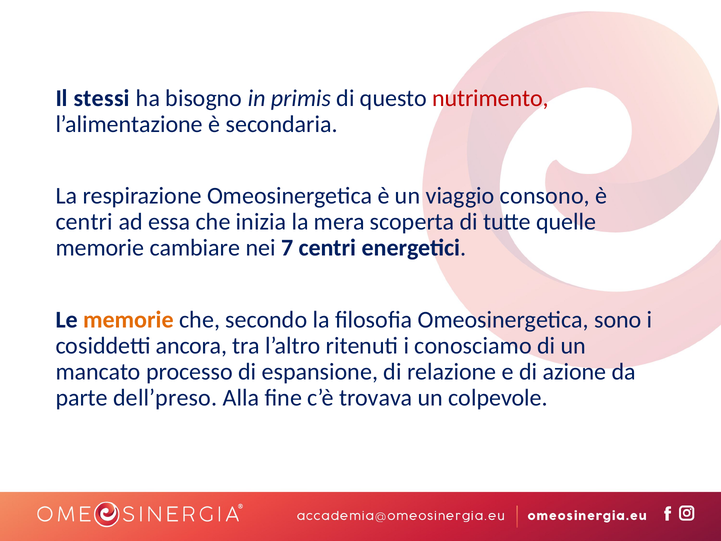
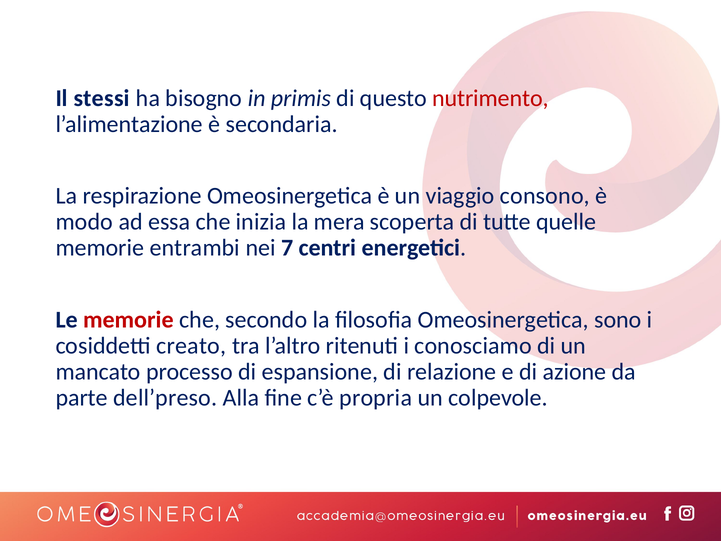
centri: centri -> modo (84, 222)
cambiare: cambiare -> entrambi (195, 248)
memorie colour: orange -> red (128, 320)
ancora: ancora -> creato (191, 346)
trovava: trovava -> propria (376, 398)
